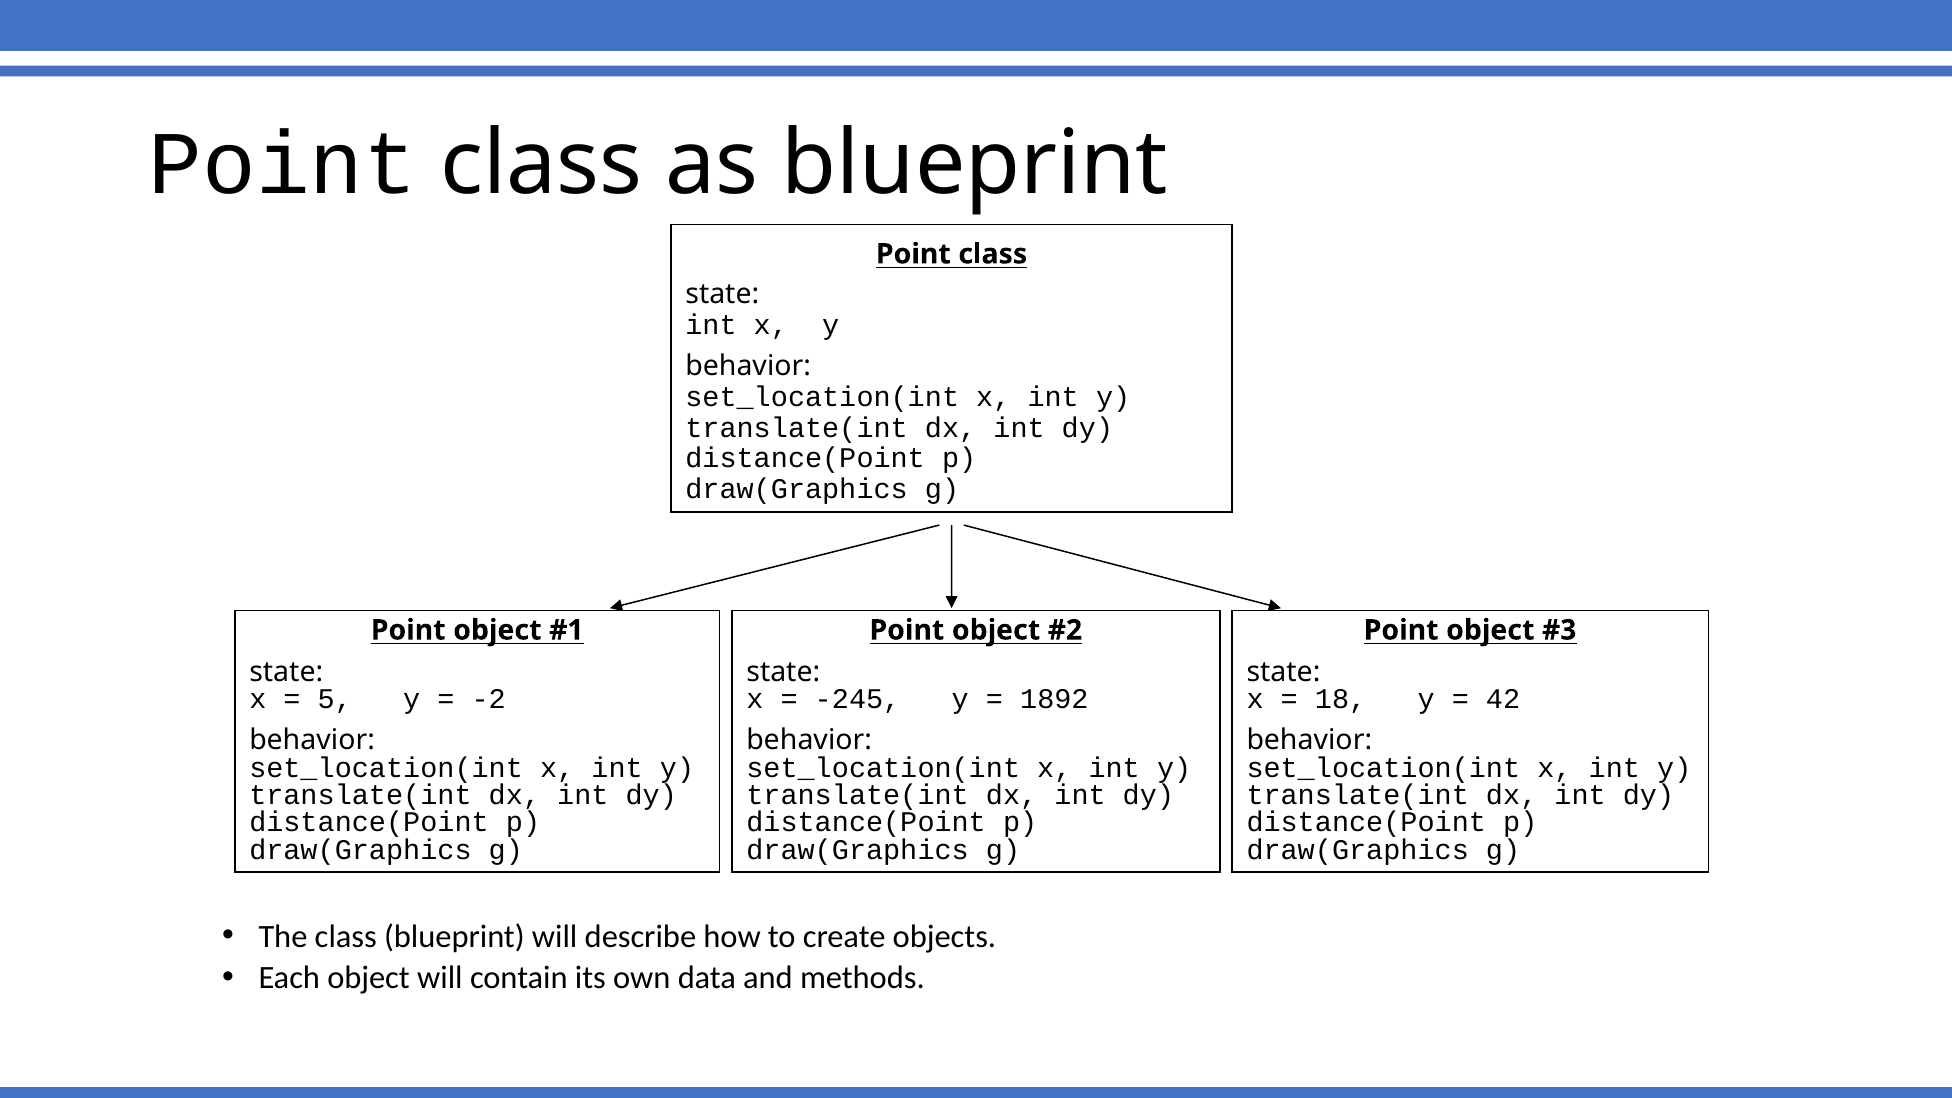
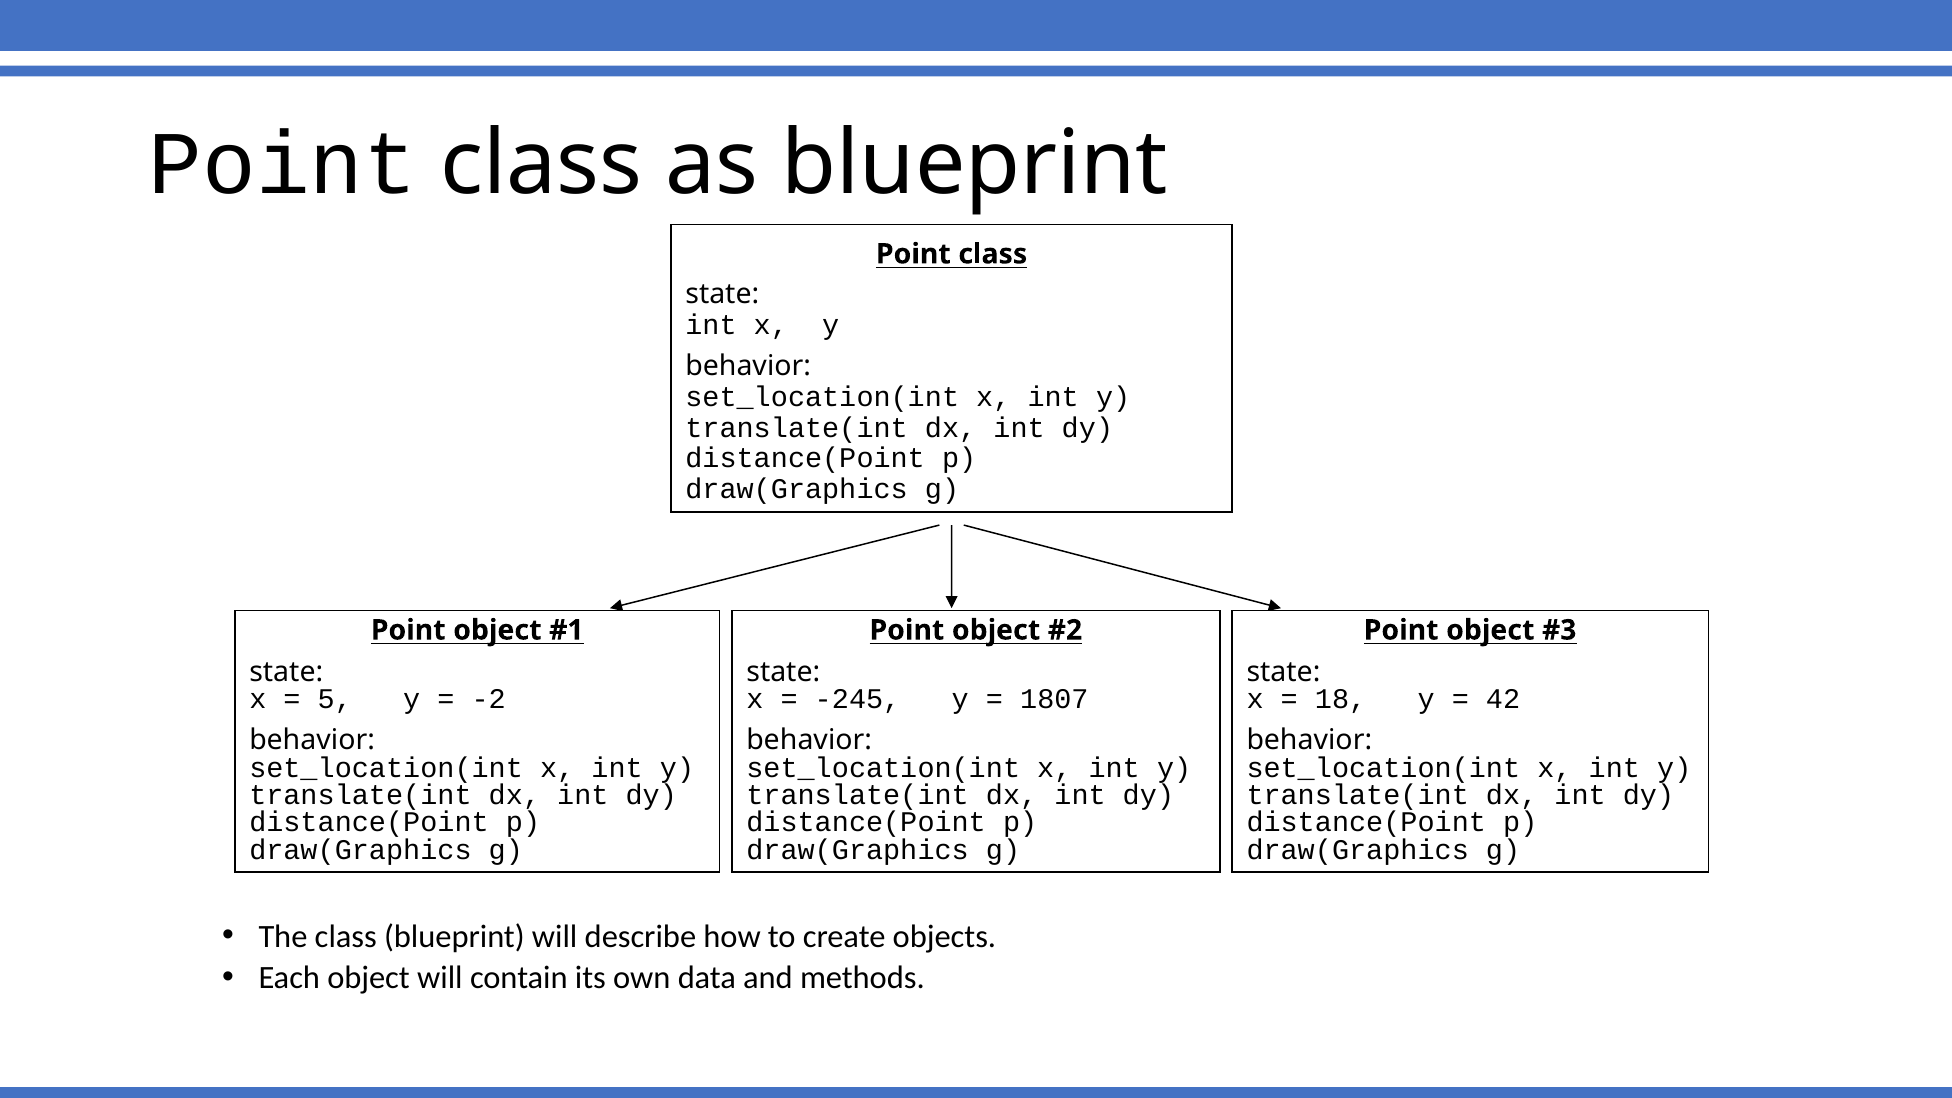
1892: 1892 -> 1807 (1054, 699)
